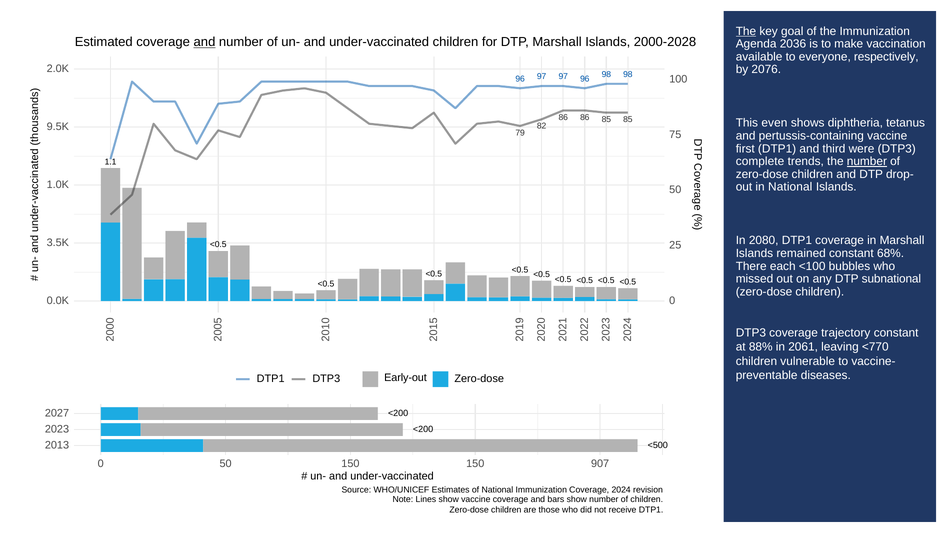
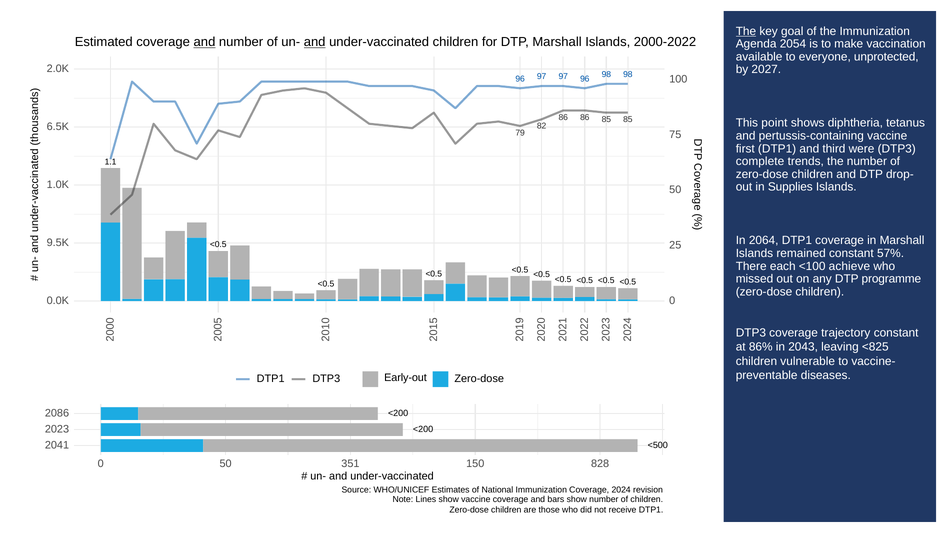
and underline: none -> present (315, 42)
2000-2028: 2000-2028 -> 2000-2022 (665, 42)
2036: 2036 -> 2054 (793, 44)
respectively: respectively -> unprotected (886, 57)
2076: 2076 -> 2027 (766, 70)
even: even -> point (774, 123)
9.5K: 9.5K -> 6.5K (58, 127)
number underline: present -> none (867, 161)
in National: National -> Supplies (790, 187)
2080: 2080 -> 2064 (764, 241)
3.5K: 3.5K -> 9.5K (58, 243)
68%: 68% -> 57% (891, 253)
bubbles: bubbles -> achieve (849, 266)
subnational: subnational -> programme (891, 279)
88%: 88% -> 86% (761, 347)
2061: 2061 -> 2043 (803, 347)
<770: <770 -> <825 (875, 347)
2027: 2027 -> 2086 (57, 413)
2013: 2013 -> 2041 (57, 445)
50 150: 150 -> 351 (350, 464)
907: 907 -> 828 (600, 464)
